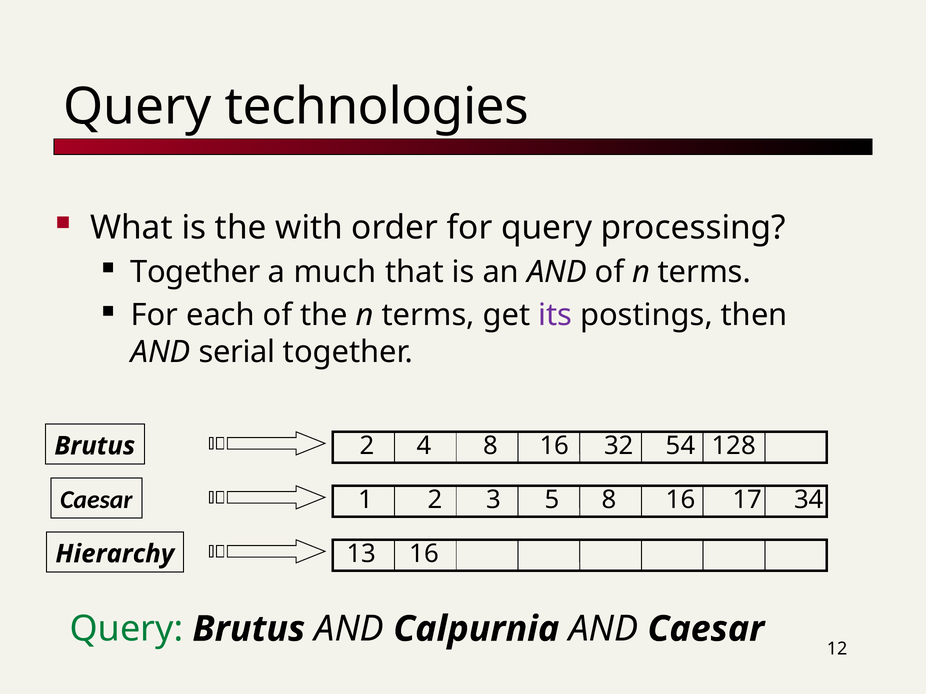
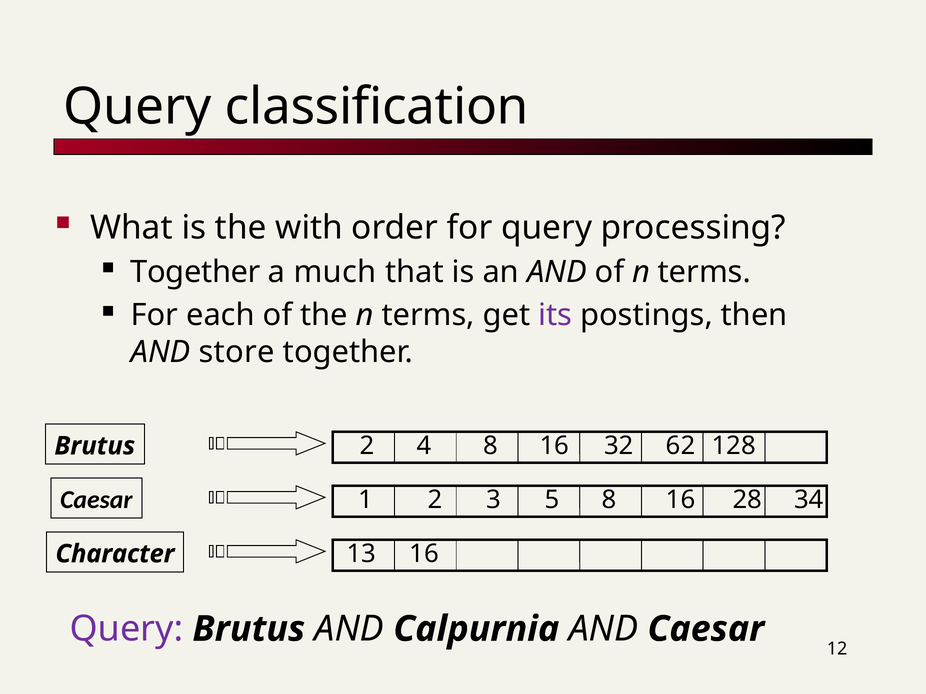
technologies: technologies -> classification (377, 107)
serial: serial -> store (237, 352)
54: 54 -> 62 (681, 446)
17: 17 -> 28 (747, 500)
Hierarchy: Hierarchy -> Character (115, 554)
Query colour: green -> purple (127, 629)
